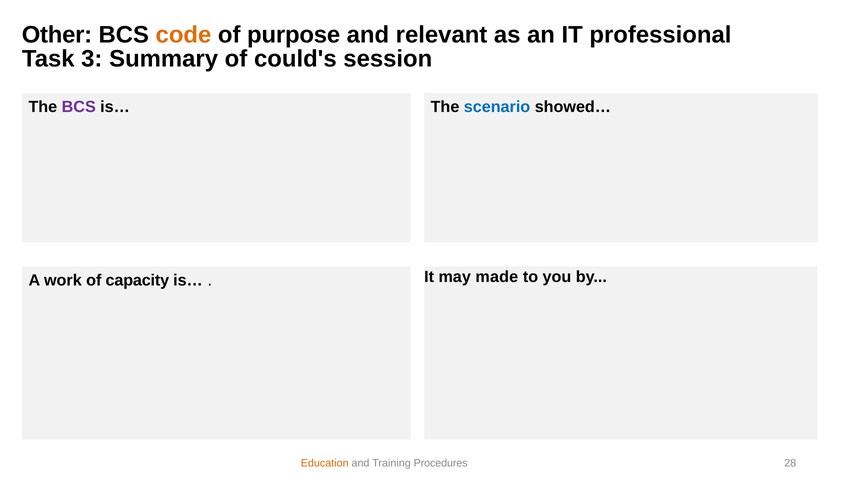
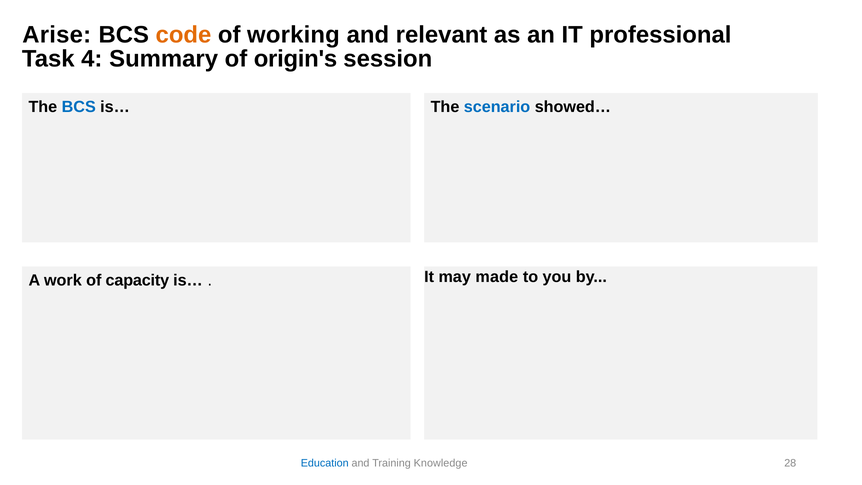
Other: Other -> Arise (57, 35)
purpose: purpose -> working (293, 35)
3: 3 -> 4 (92, 59)
could's: could's -> origin's (295, 59)
BCS colour: purple -> blue (79, 107)
Education colour: orange -> blue (325, 463)
Procedures: Procedures -> Knowledge (441, 463)
